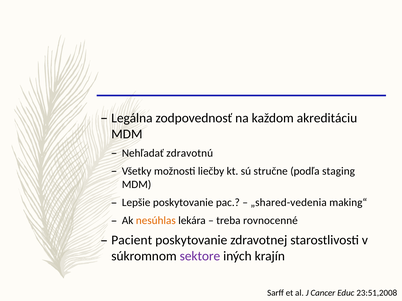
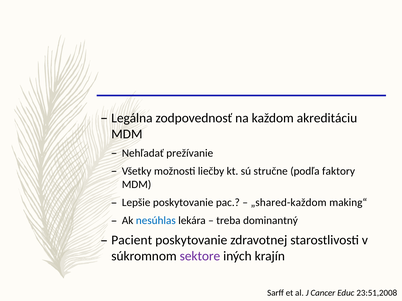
zdravotnú: zdravotnú -> prežívanie (190, 153)
staging: staging -> faktory (339, 171)
„shared-vedenia: „shared-vedenia -> „shared-každom (289, 203)
nesúhlas colour: orange -> blue (156, 221)
rovnocenné: rovnocenné -> dominantný (270, 221)
